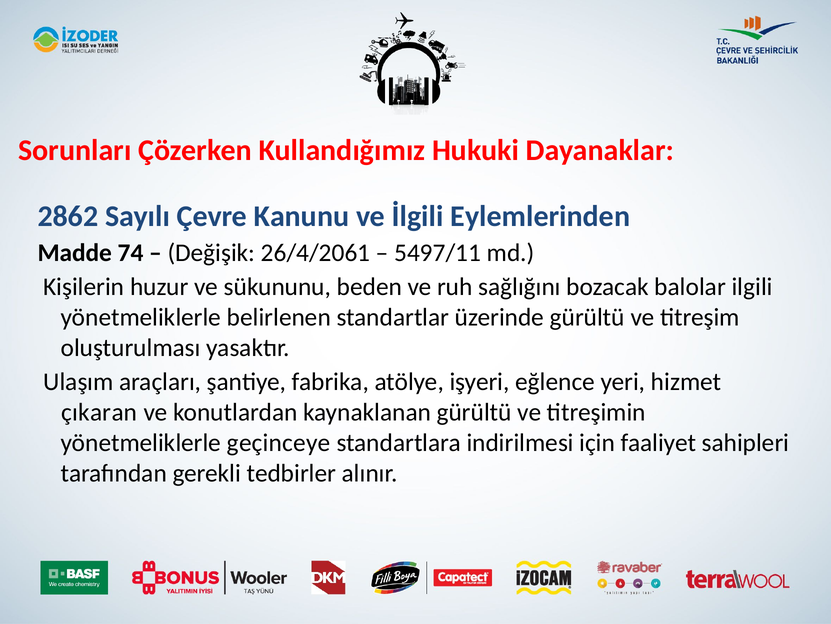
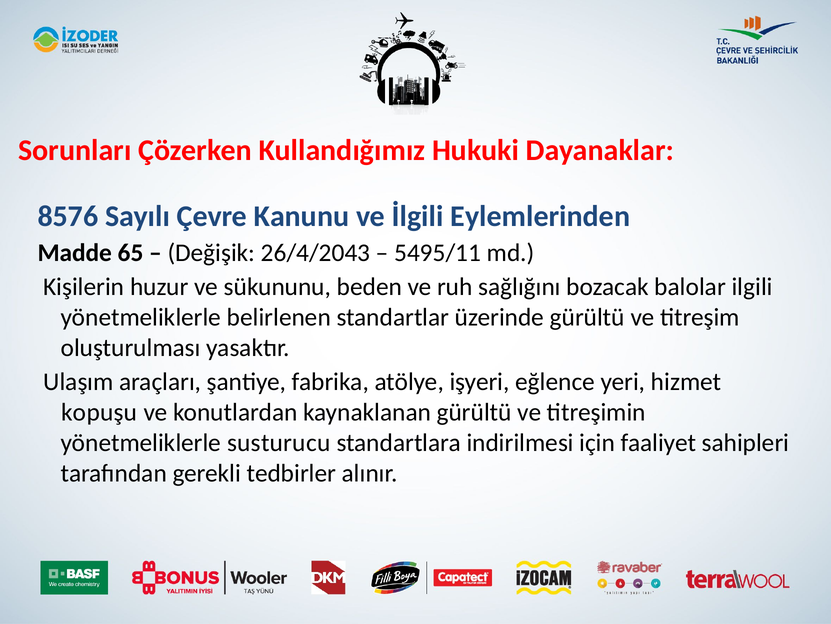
2862: 2862 -> 8576 (68, 216)
74: 74 -> 65 (131, 253)
26/4/2061: 26/4/2061 -> 26/4/2043 (316, 253)
5497/11: 5497/11 -> 5495/11 (438, 253)
çıkaran: çıkaran -> kopuşu (99, 412)
geçinceye: geçinceye -> susturucu (279, 442)
